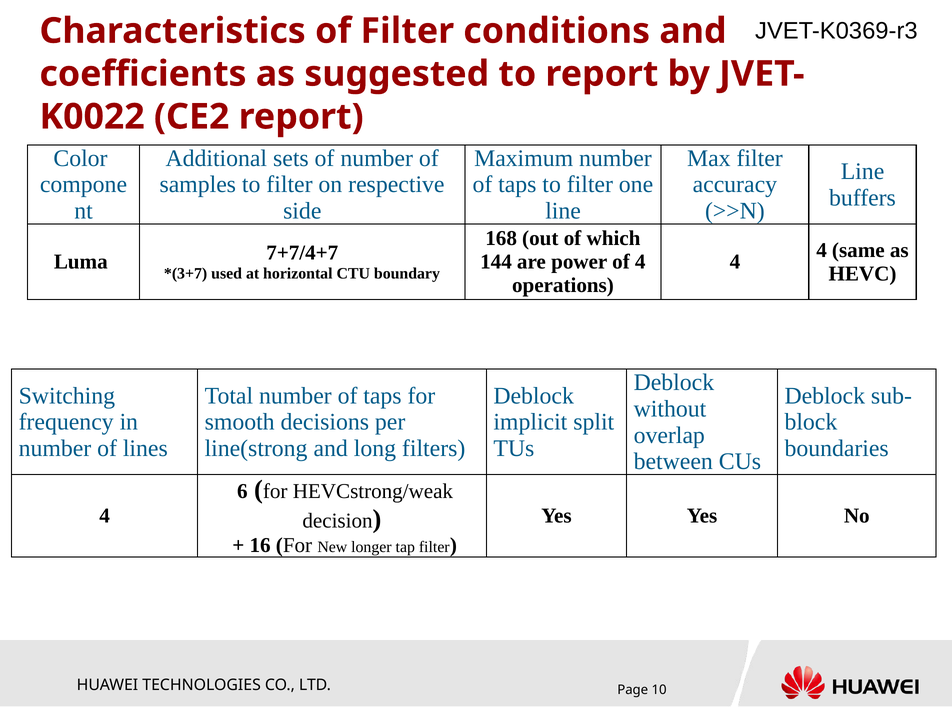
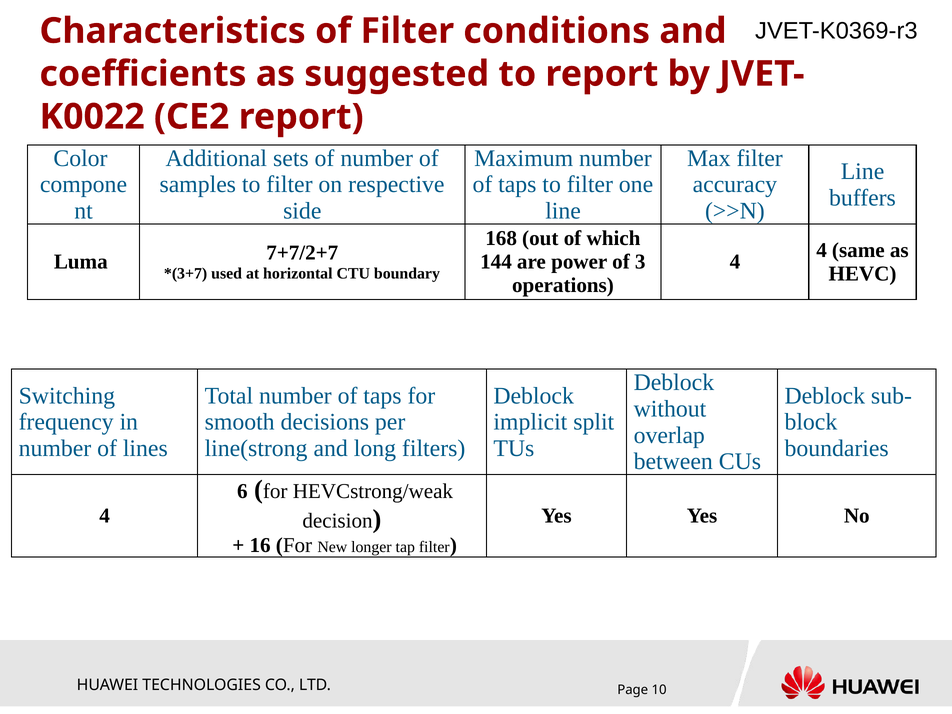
7+7/4+7: 7+7/4+7 -> 7+7/2+7 (302, 253)
of 4: 4 -> 3 (640, 262)
